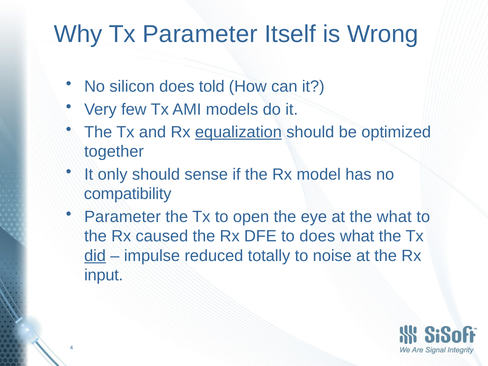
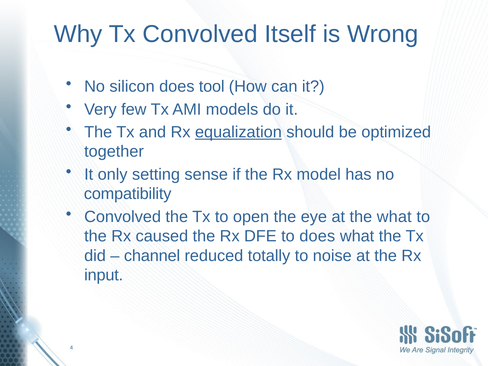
Tx Parameter: Parameter -> Convolved (200, 34)
told: told -> tool (212, 87)
only should: should -> setting (156, 174)
Parameter: Parameter -> Convolved (123, 217)
did underline: present -> none (95, 256)
impulse: impulse -> channel (152, 256)
